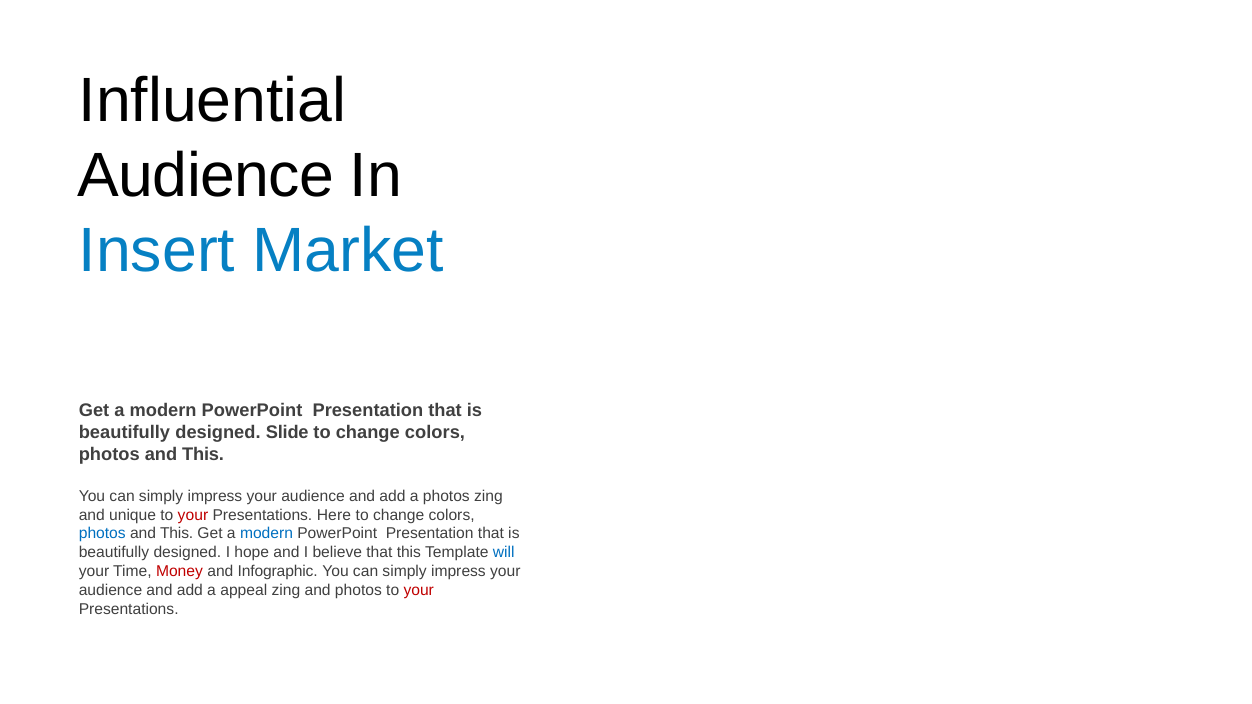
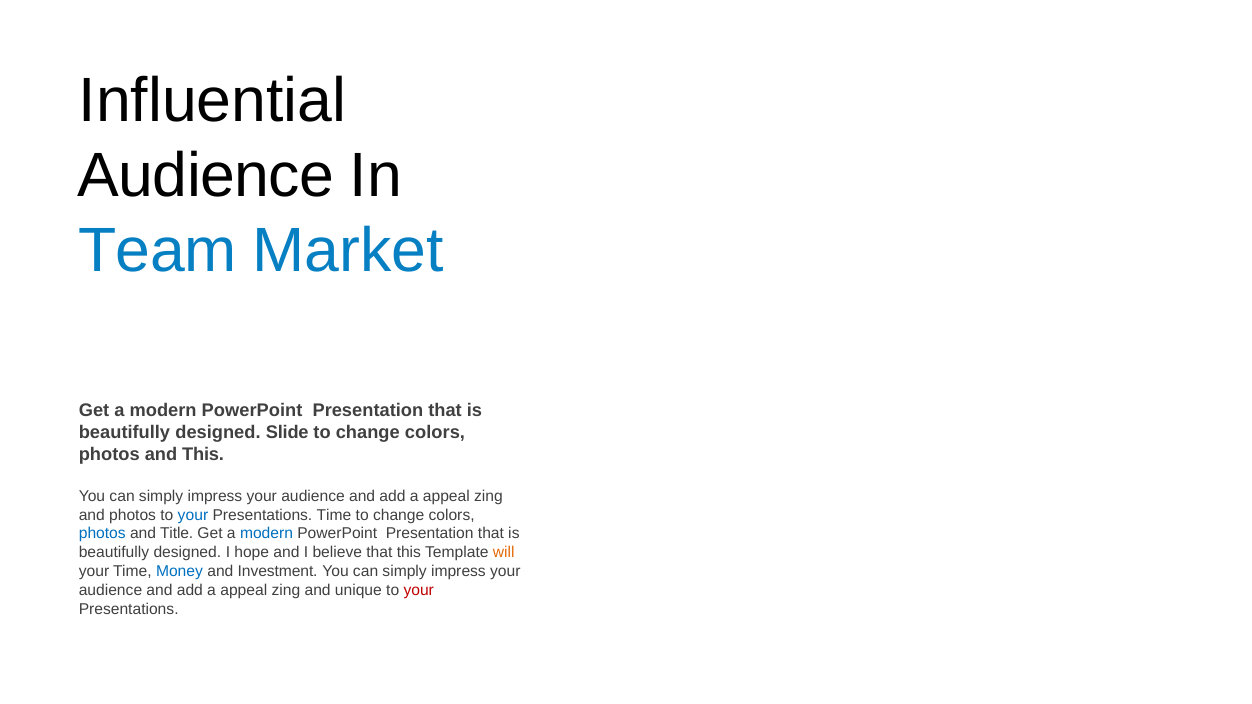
Insert: Insert -> Team (157, 251)
photos: photos -> appeal (446, 496)
and unique: unique -> photos (133, 515)
your colour: red -> blue (193, 515)
Presentations Here: Here -> Time (334, 515)
This: This -> Title (177, 534)
will colour: blue -> orange (504, 553)
Money colour: red -> blue (179, 572)
Infographic: Infographic -> Investment (278, 572)
and photos: photos -> unique (358, 590)
